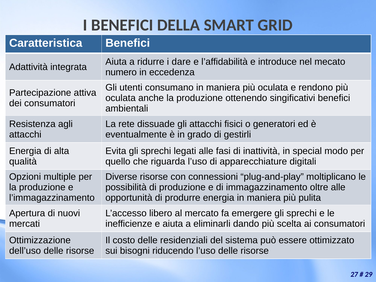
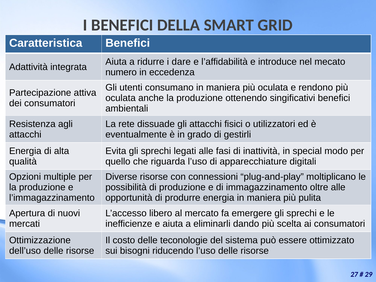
generatori: generatori -> utilizzatori (274, 124)
residenziali: residenziali -> teconologie (184, 240)
